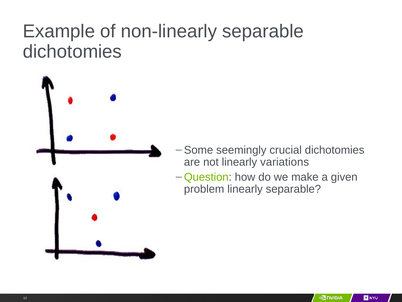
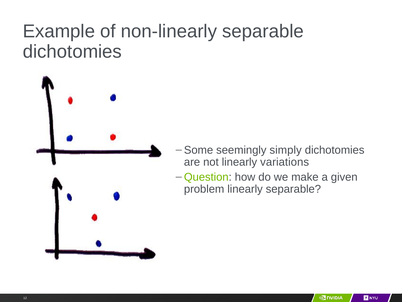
crucial: crucial -> simply (286, 150)
